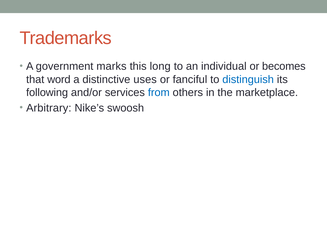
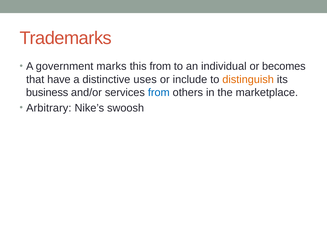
this long: long -> from (160, 66)
word: word -> have (59, 79)
fanciful: fanciful -> include (190, 79)
distinguish colour: blue -> orange (248, 79)
following: following -> business (47, 92)
